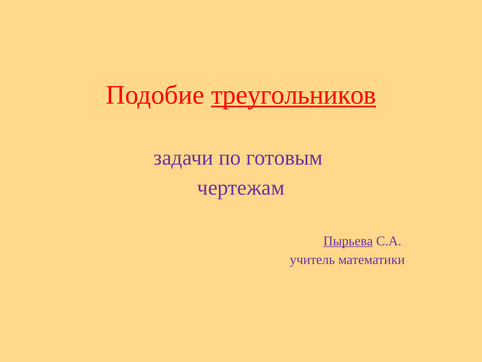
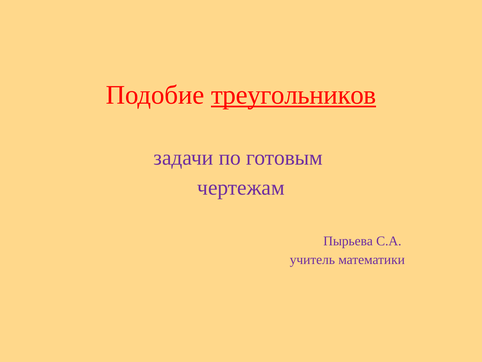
Пырьева underline: present -> none (348, 241)
